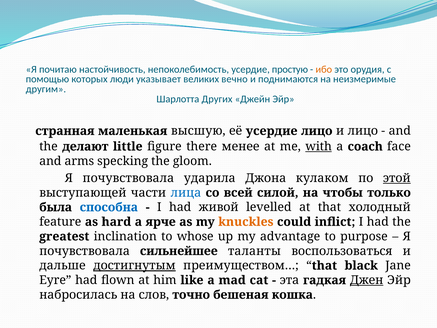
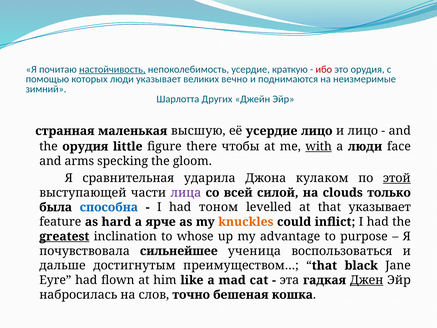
настойчивость underline: none -> present (112, 69)
простую: простую -> краткую (290, 69)
ибо colour: orange -> red (324, 69)
другим: другим -> зимний (46, 89)
the делают: делают -> орудия (85, 146)
менее: менее -> чтобы (241, 146)
a coach: coach -> люди (365, 146)
почувствовала: почувствовала -> сравнительная (128, 178)
лица colour: blue -> purple (186, 193)
чтобы: чтобы -> clouds (343, 193)
живой: живой -> тоном (219, 207)
that холодный: холодный -> указывает (380, 207)
greatest underline: none -> present (64, 236)
таланты: таланты -> ученица (254, 251)
достигнутым underline: present -> none (134, 265)
